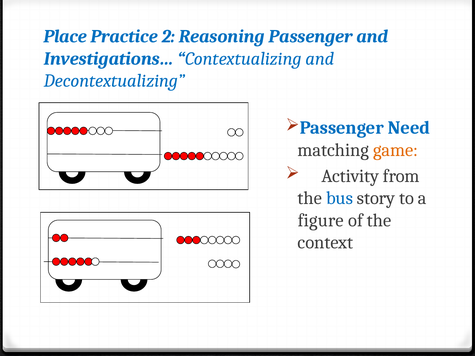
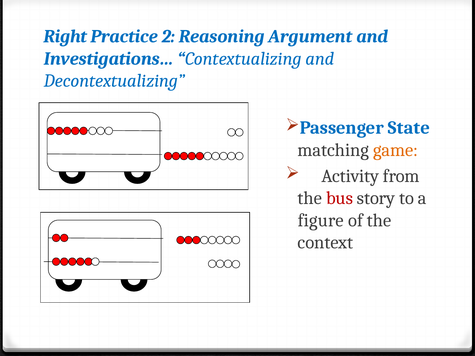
Place: Place -> Right (65, 36)
Reasoning Passenger: Passenger -> Argument (310, 36)
Need: Need -> State (409, 128)
bus colour: blue -> red (339, 198)
